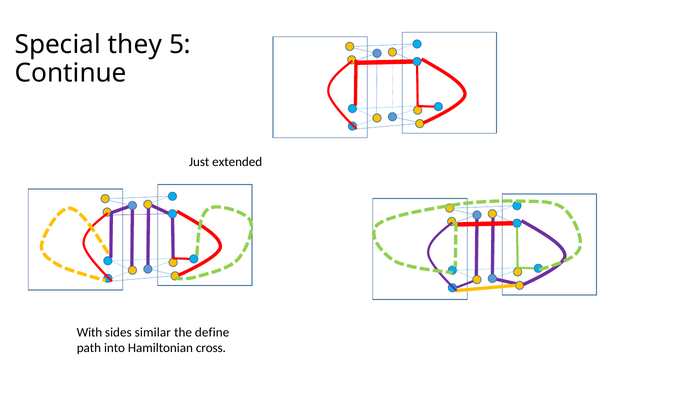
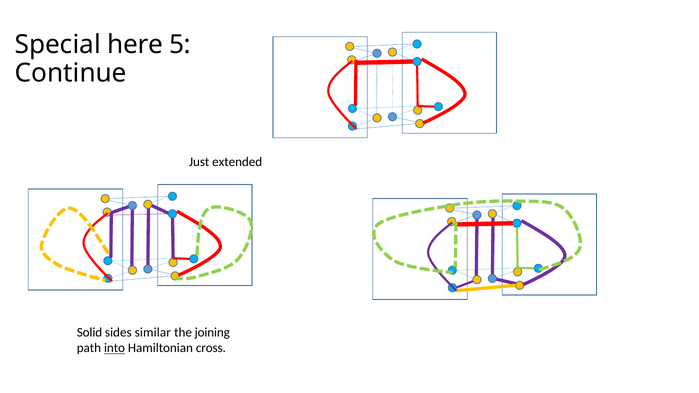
they: they -> here (135, 45)
With: With -> Solid (89, 332)
define: define -> joining (212, 332)
into underline: none -> present (115, 348)
